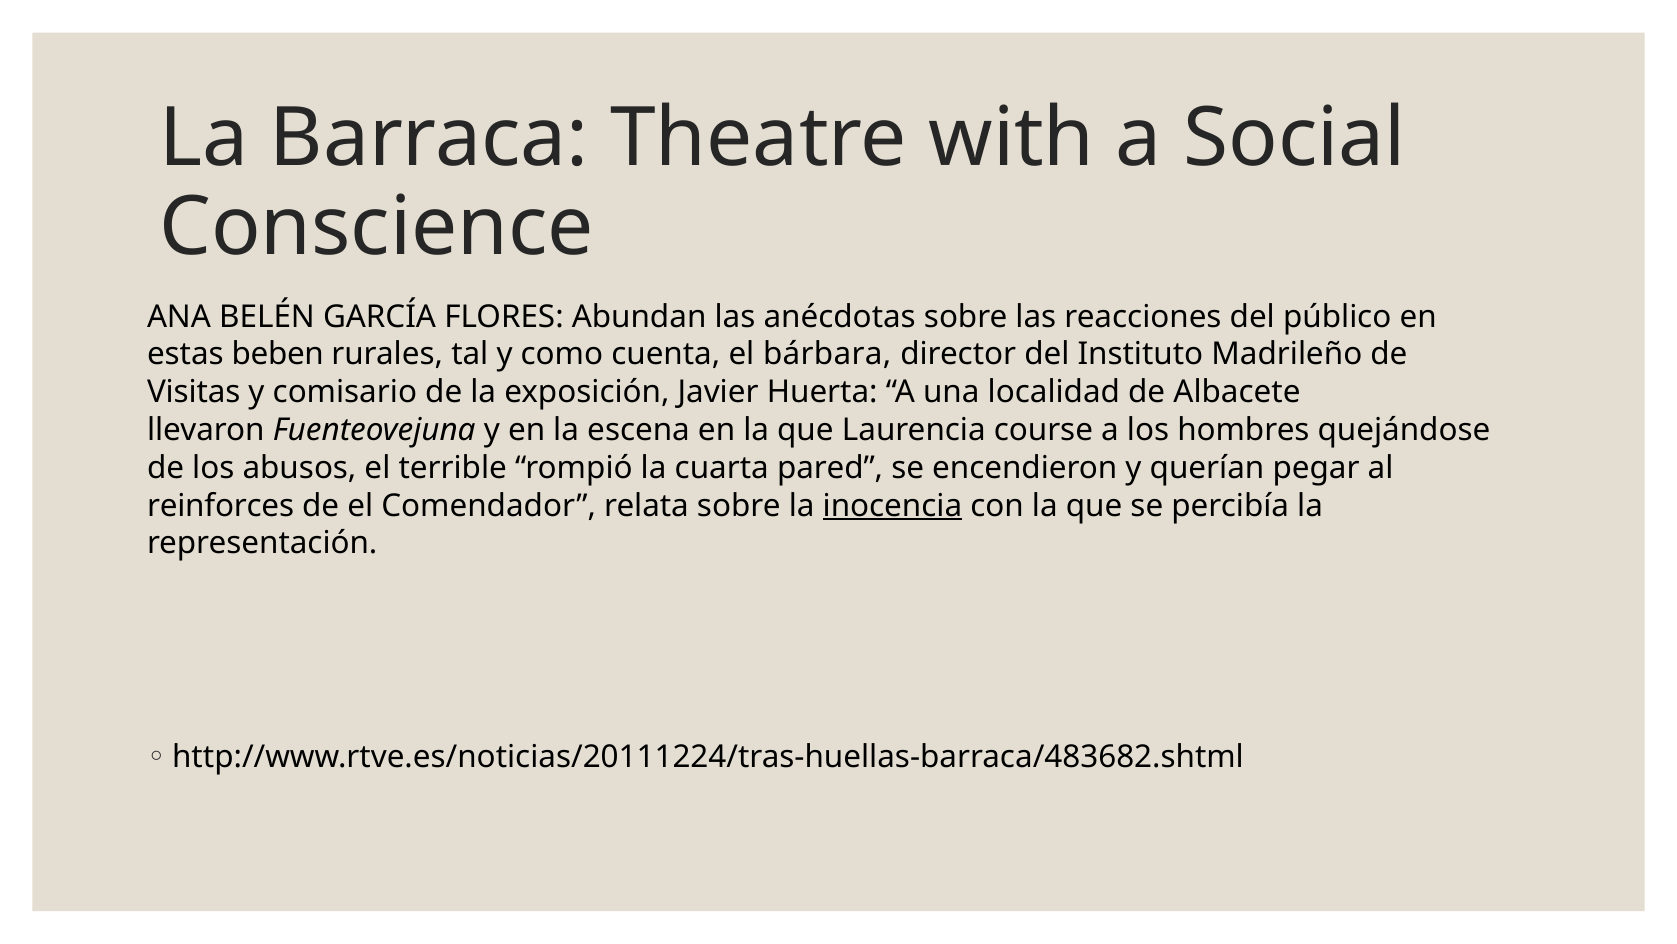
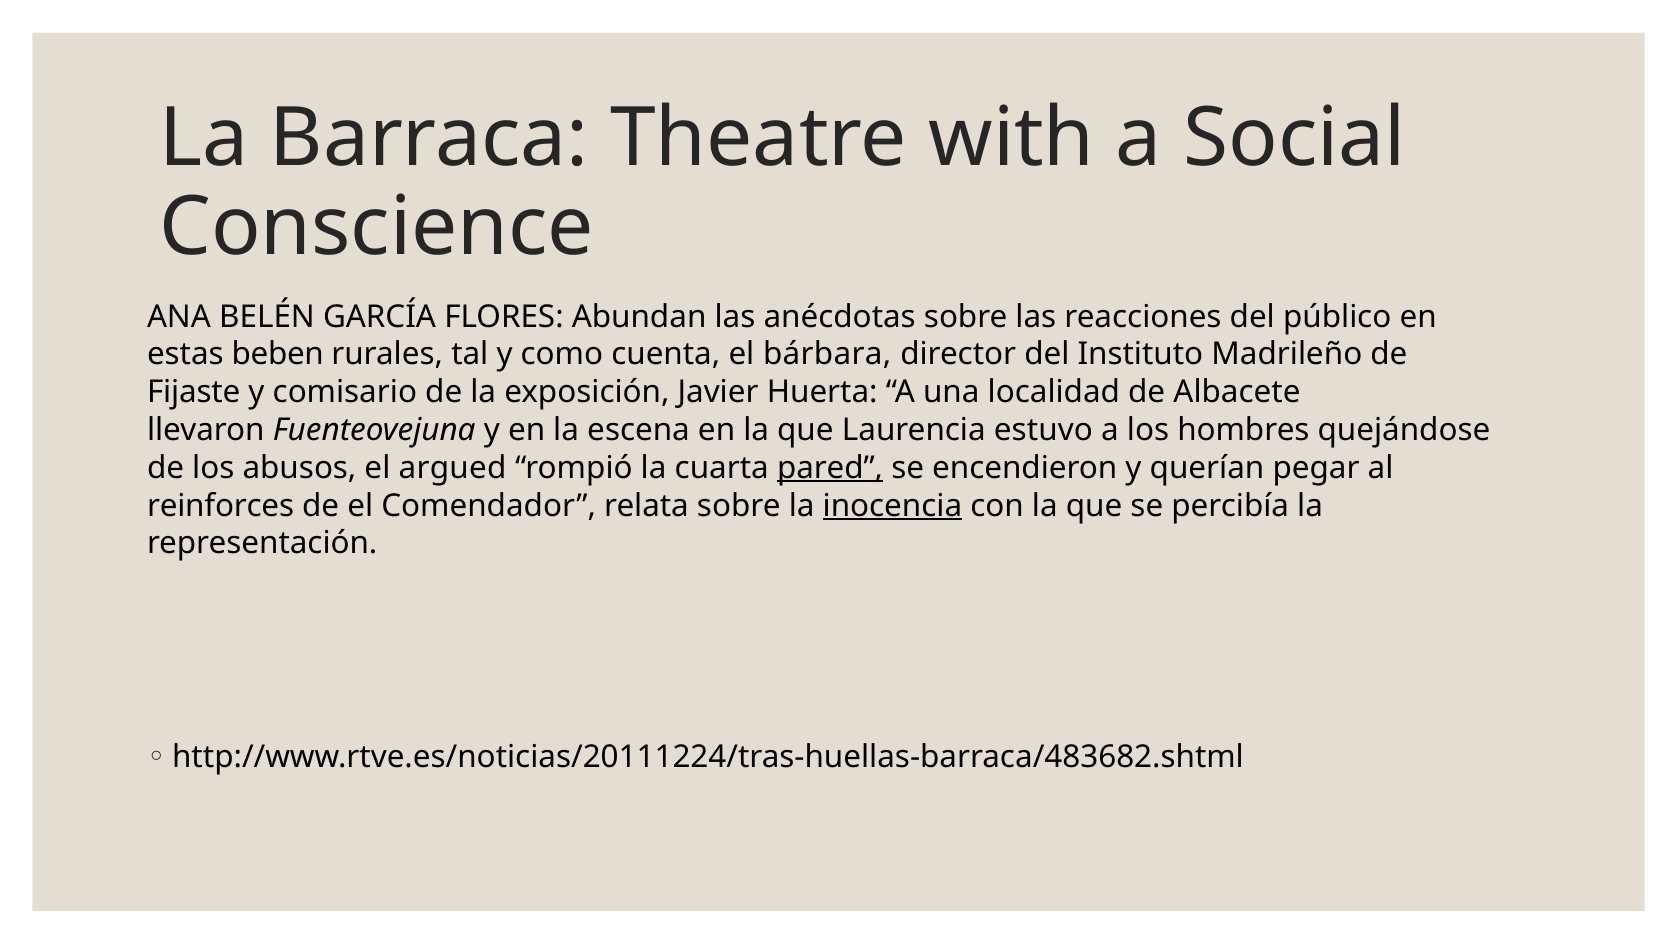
Visitas: Visitas -> Fijaste (194, 392)
course: course -> estuvo (1043, 430)
terrible: terrible -> argued (453, 468)
pared underline: none -> present (830, 468)
